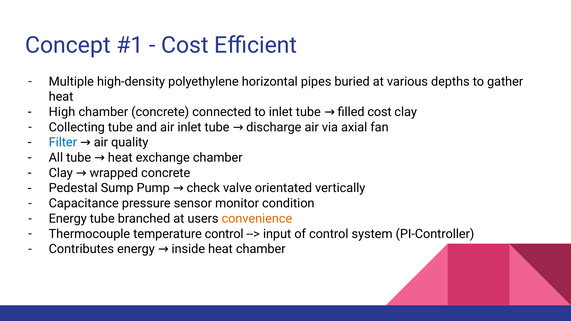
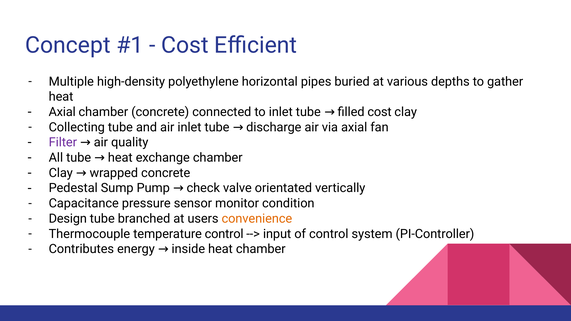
High: High -> Axial (62, 112)
Filter colour: blue -> purple (63, 143)
Energy: Energy -> Design (68, 219)
